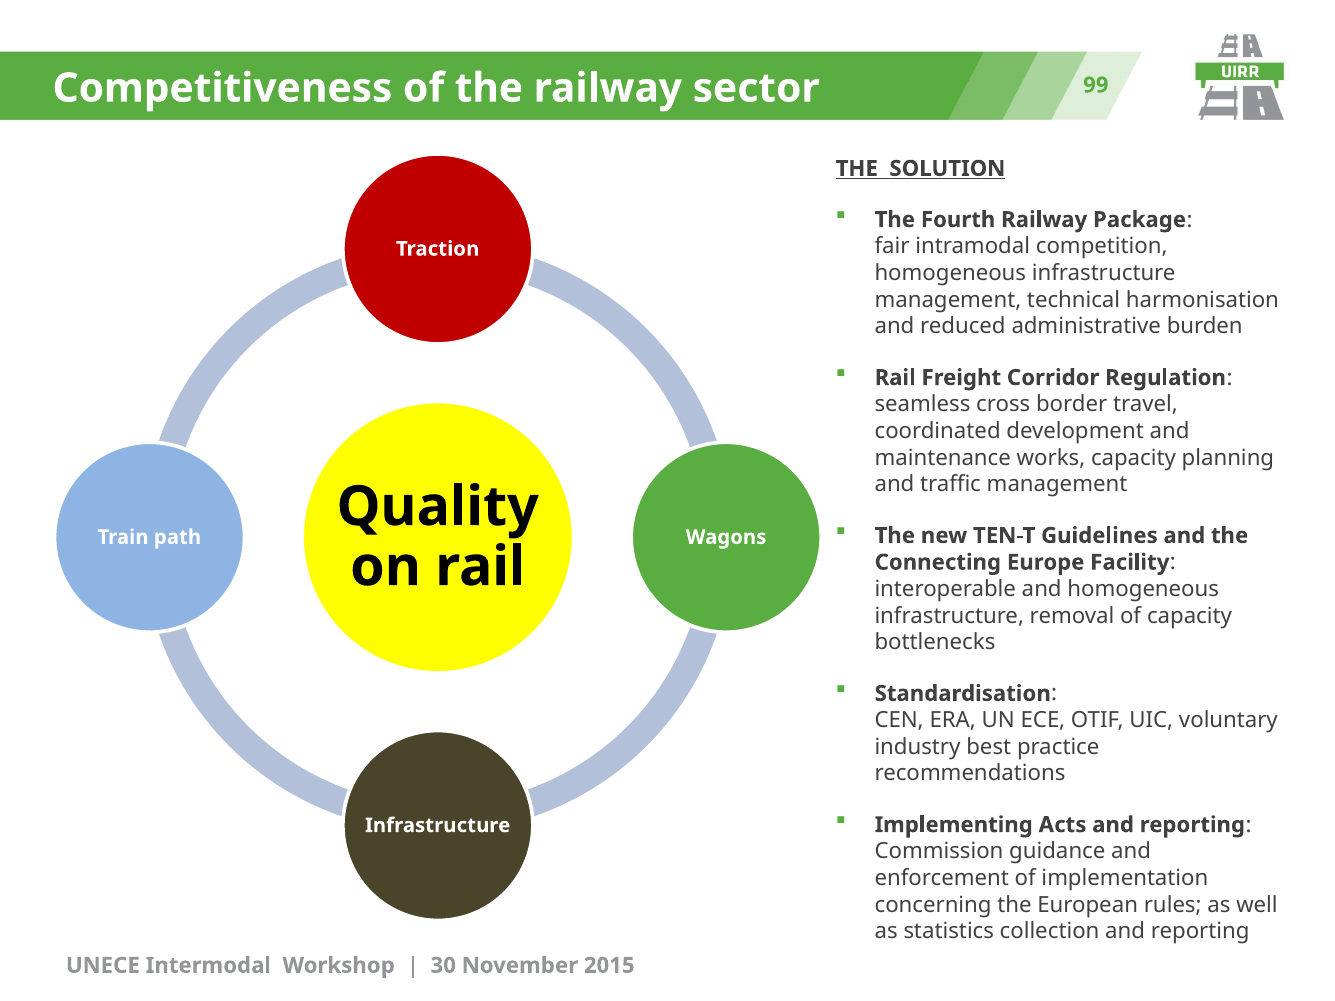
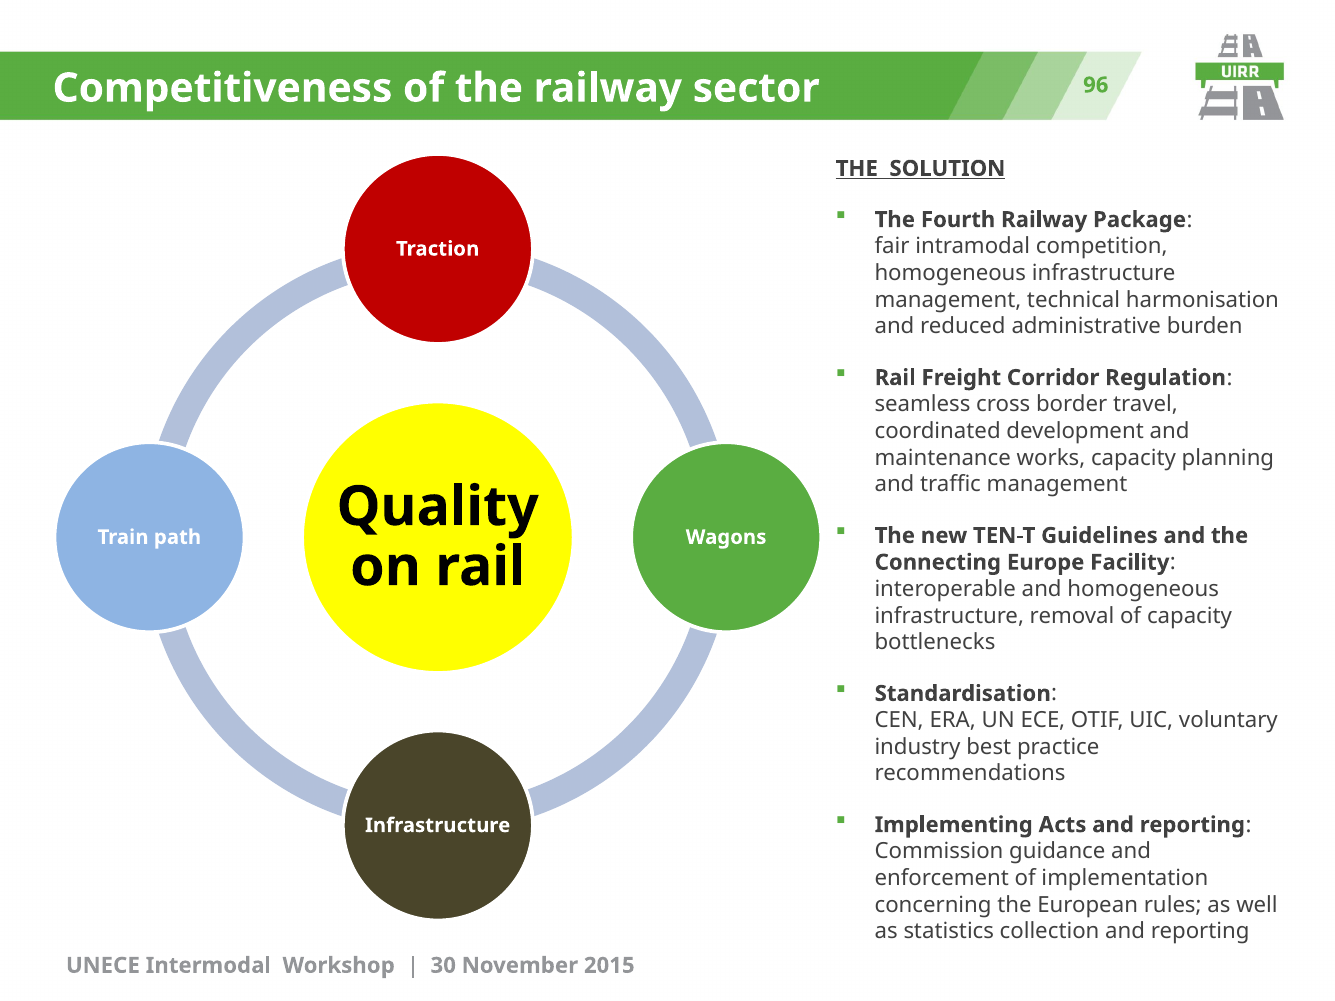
99: 99 -> 96 (1096, 85)
